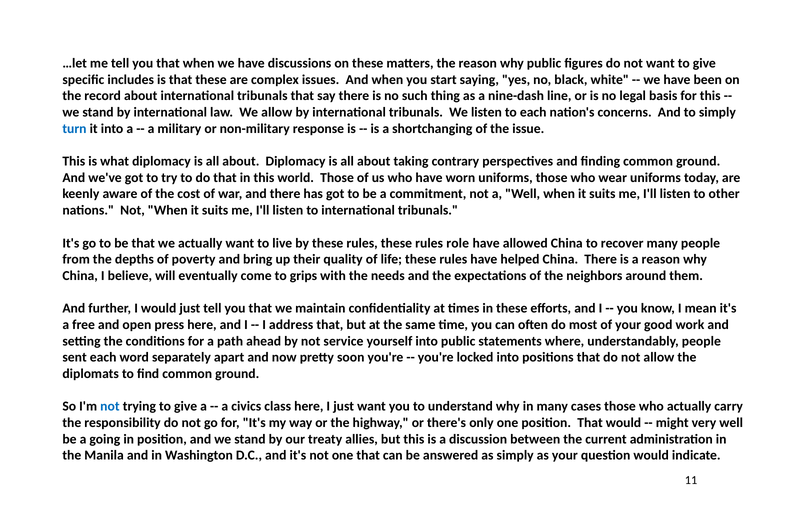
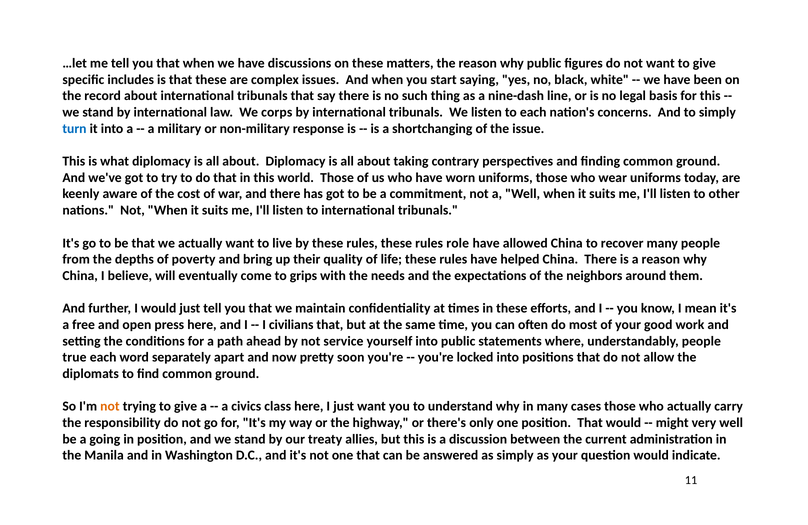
We allow: allow -> corps (277, 112)
address: address -> civilians (291, 325)
sent: sent -> true (75, 358)
not colour: blue -> orange (110, 407)
